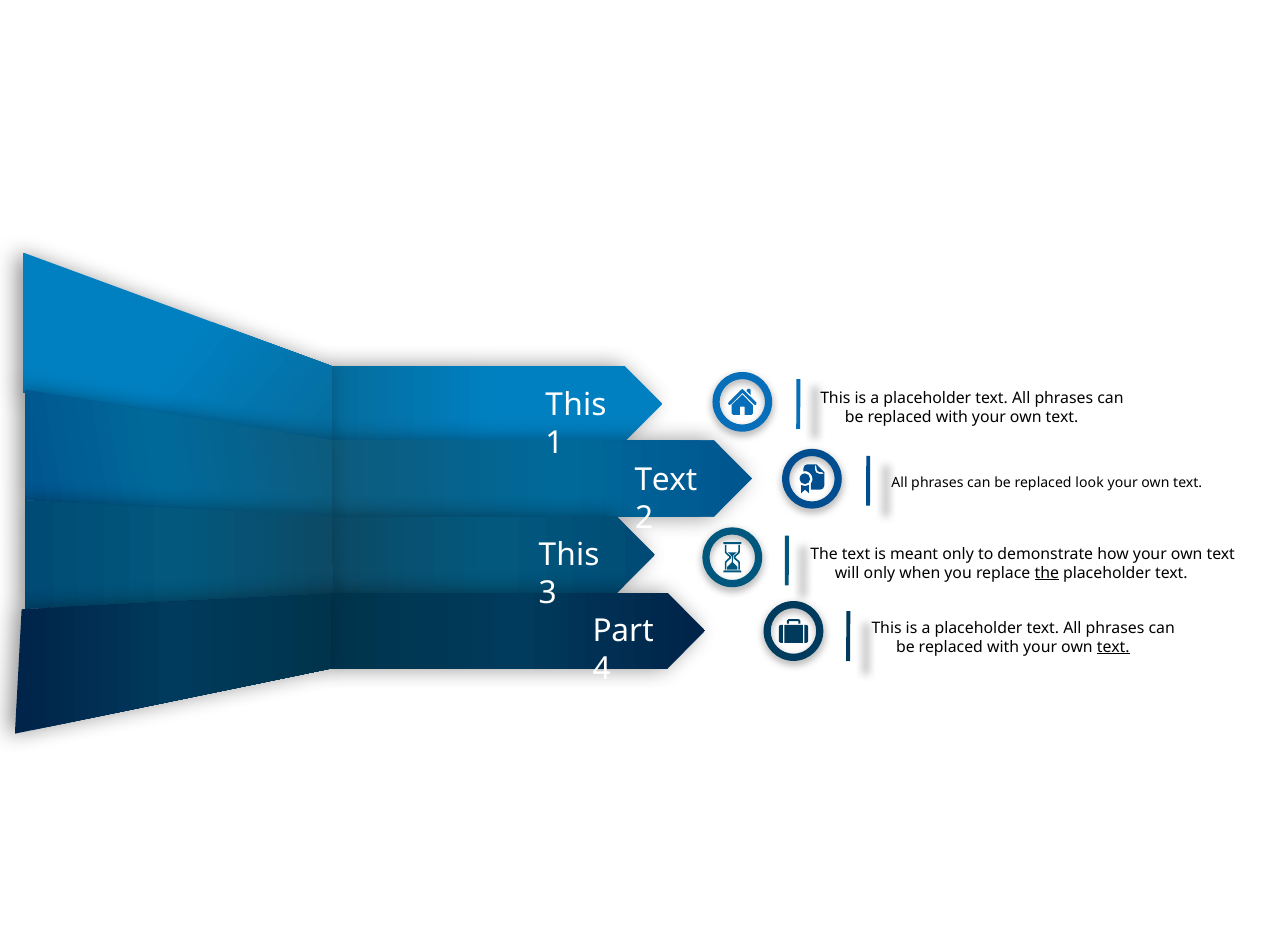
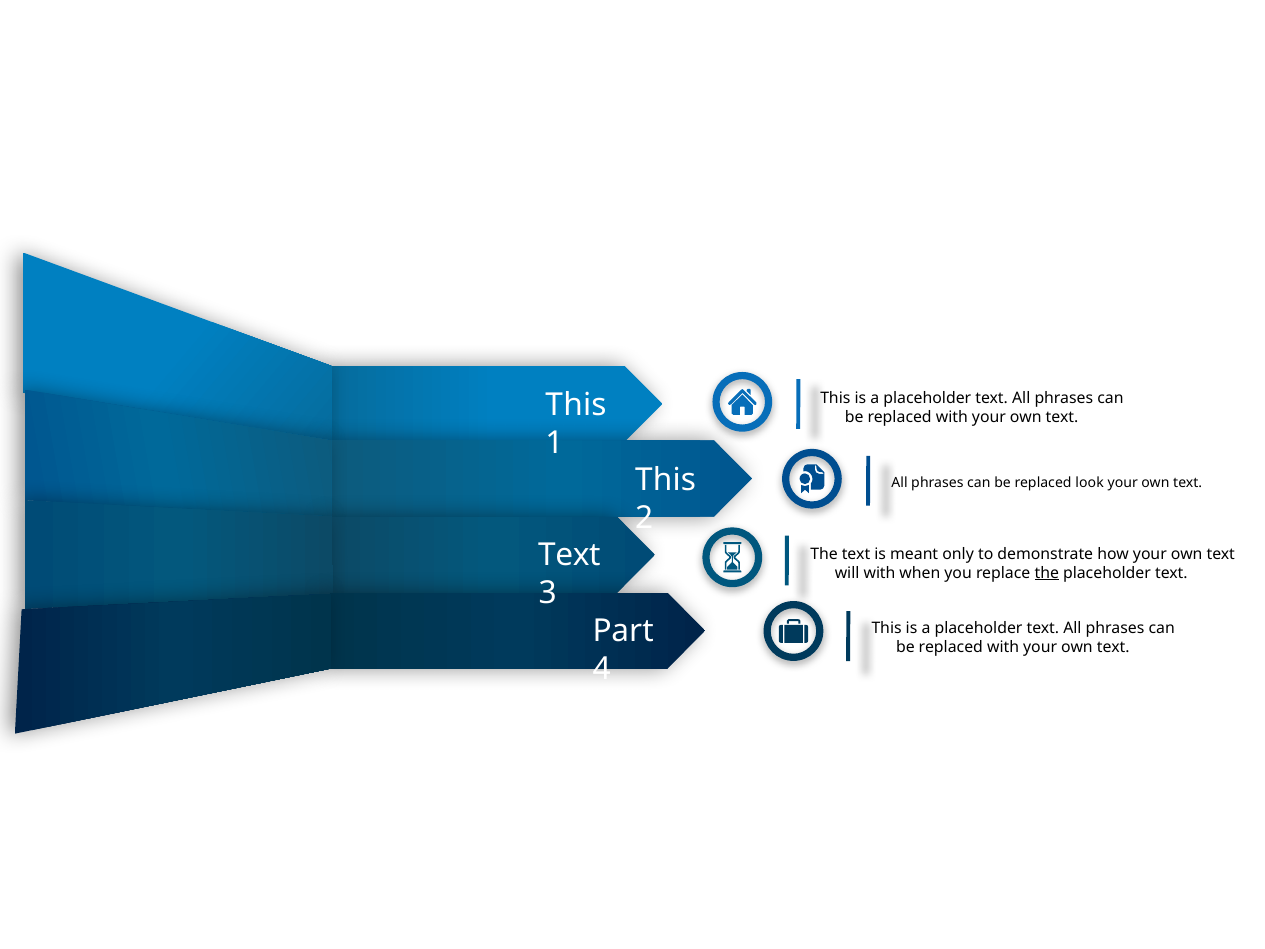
Text: Text -> This (666, 480)
This: This -> Text (569, 555)
will only: only -> with (880, 573)
text underline: present -> none (1113, 647)
